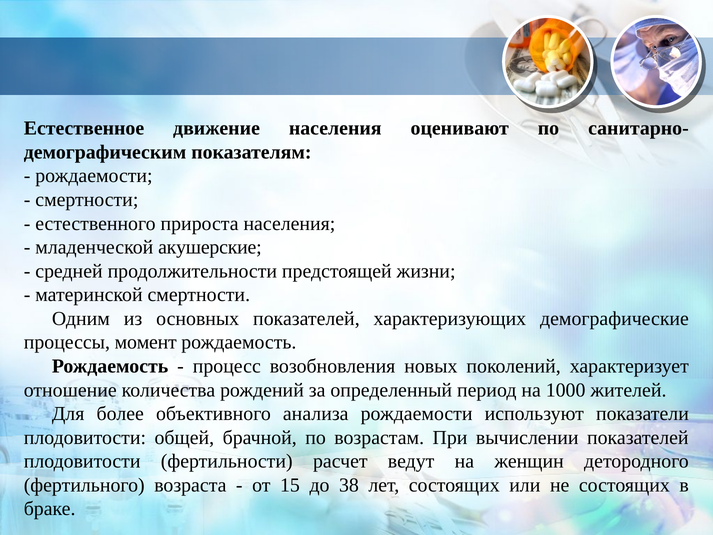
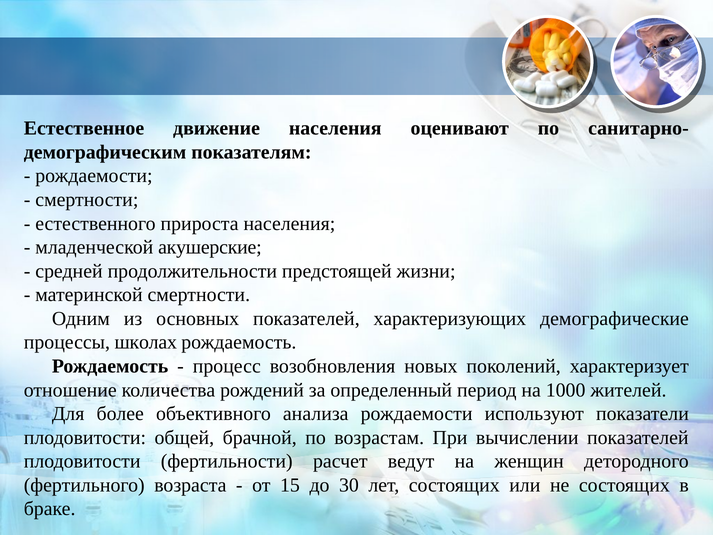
момент: момент -> школах (146, 342)
38: 38 -> 30 (349, 485)
